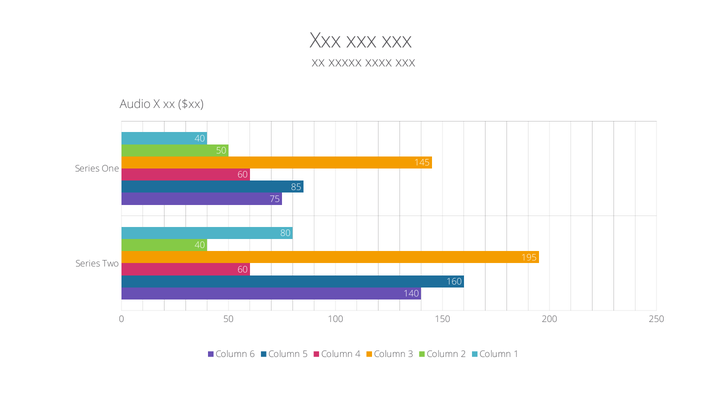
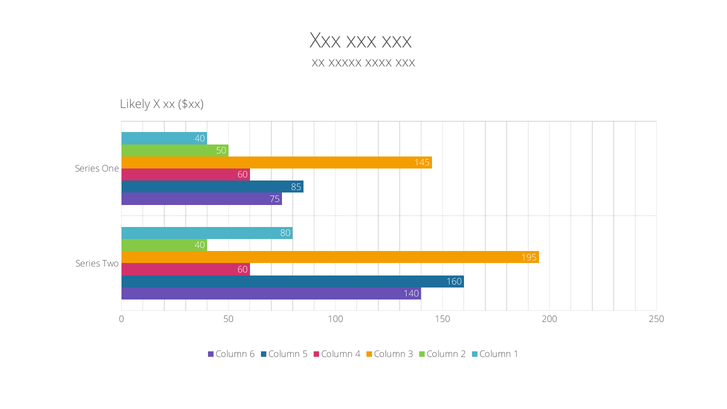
Audio: Audio -> Likely (135, 104)
